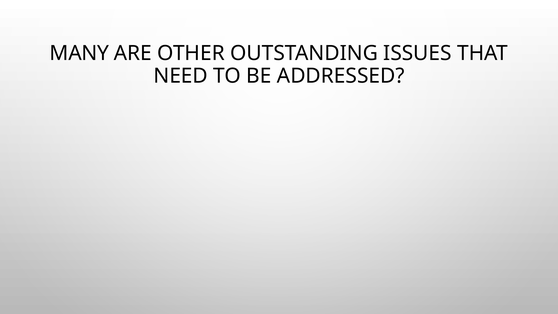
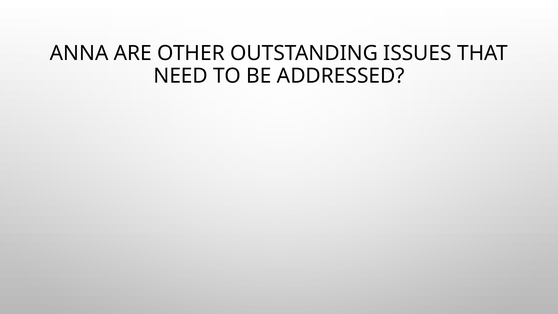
MANY: MANY -> ANNA (79, 53)
